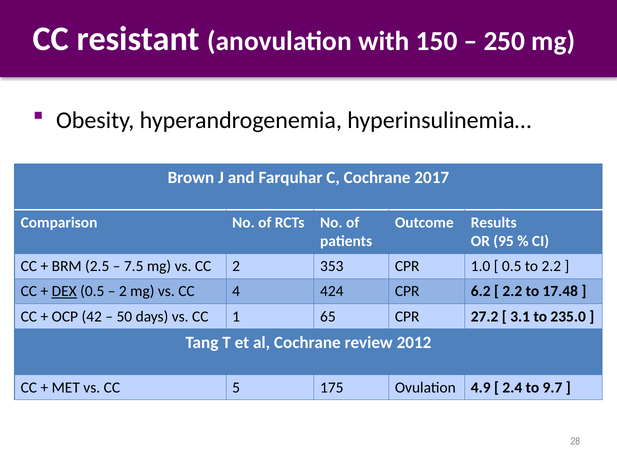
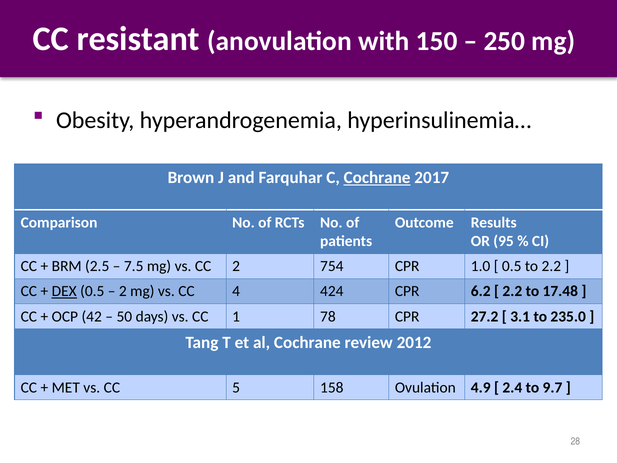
Cochrane underline: none -> present (377, 177)
353: 353 -> 754 (332, 266)
65: 65 -> 78 (328, 316)
175: 175 -> 158 (332, 387)
